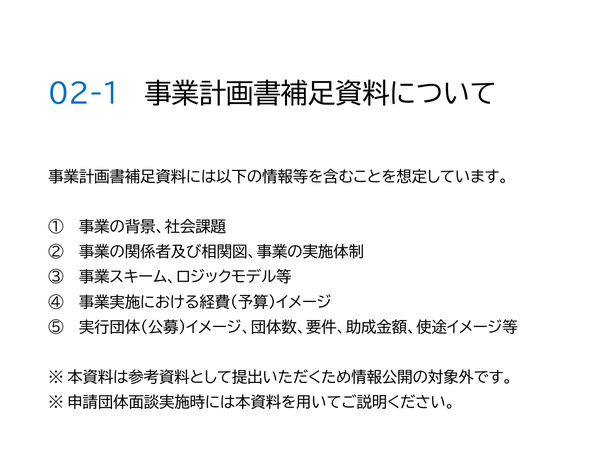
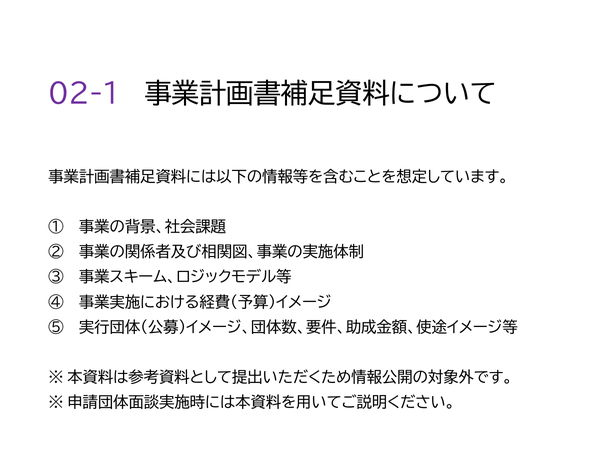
02-1 colour: blue -> purple (84, 94)
